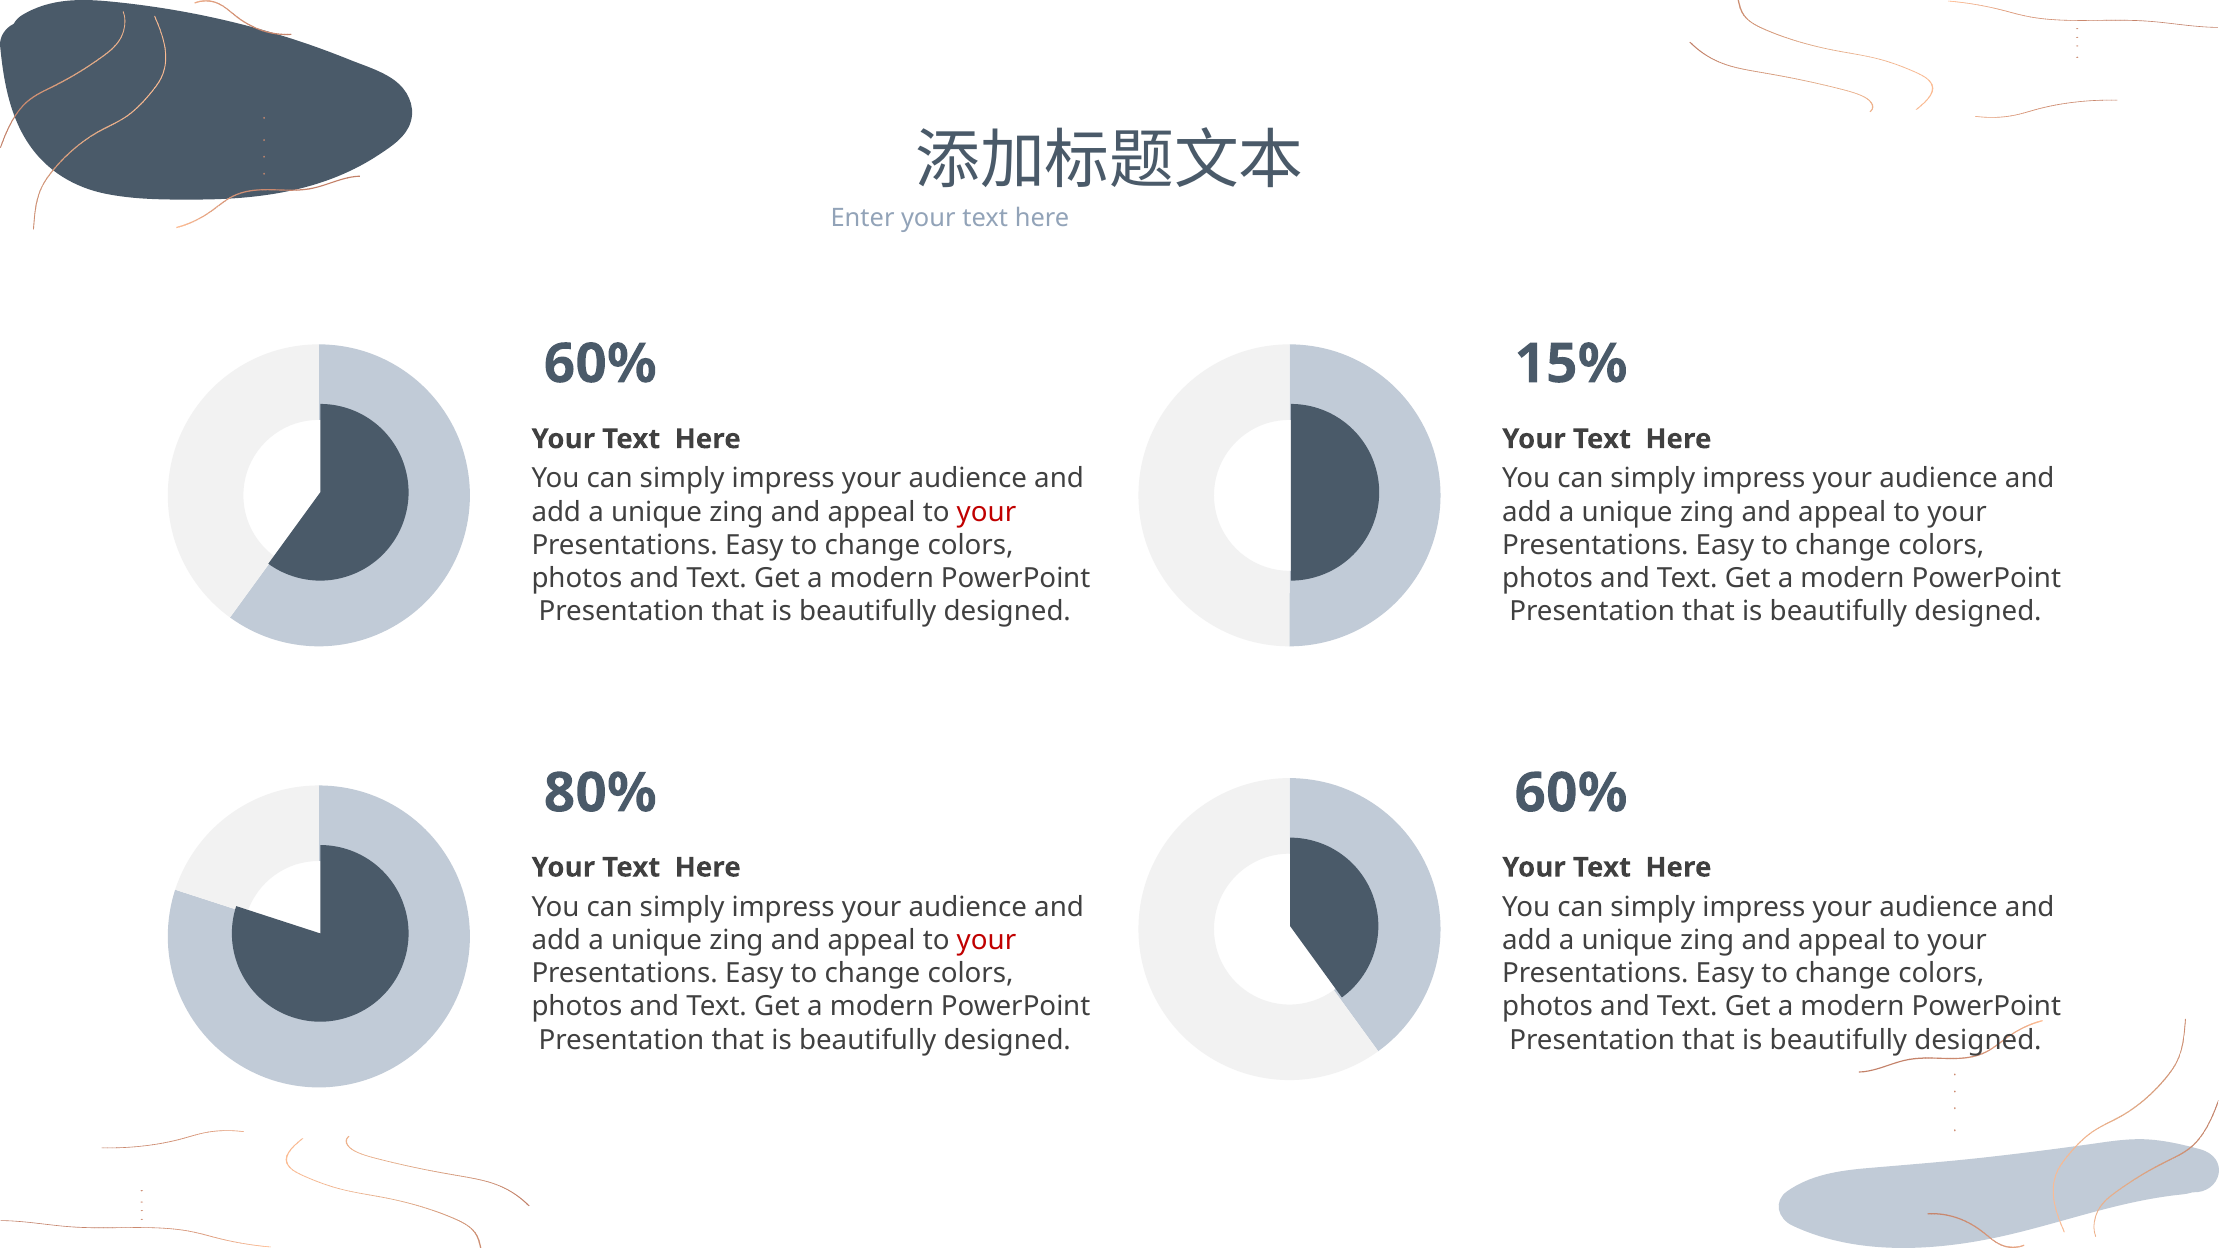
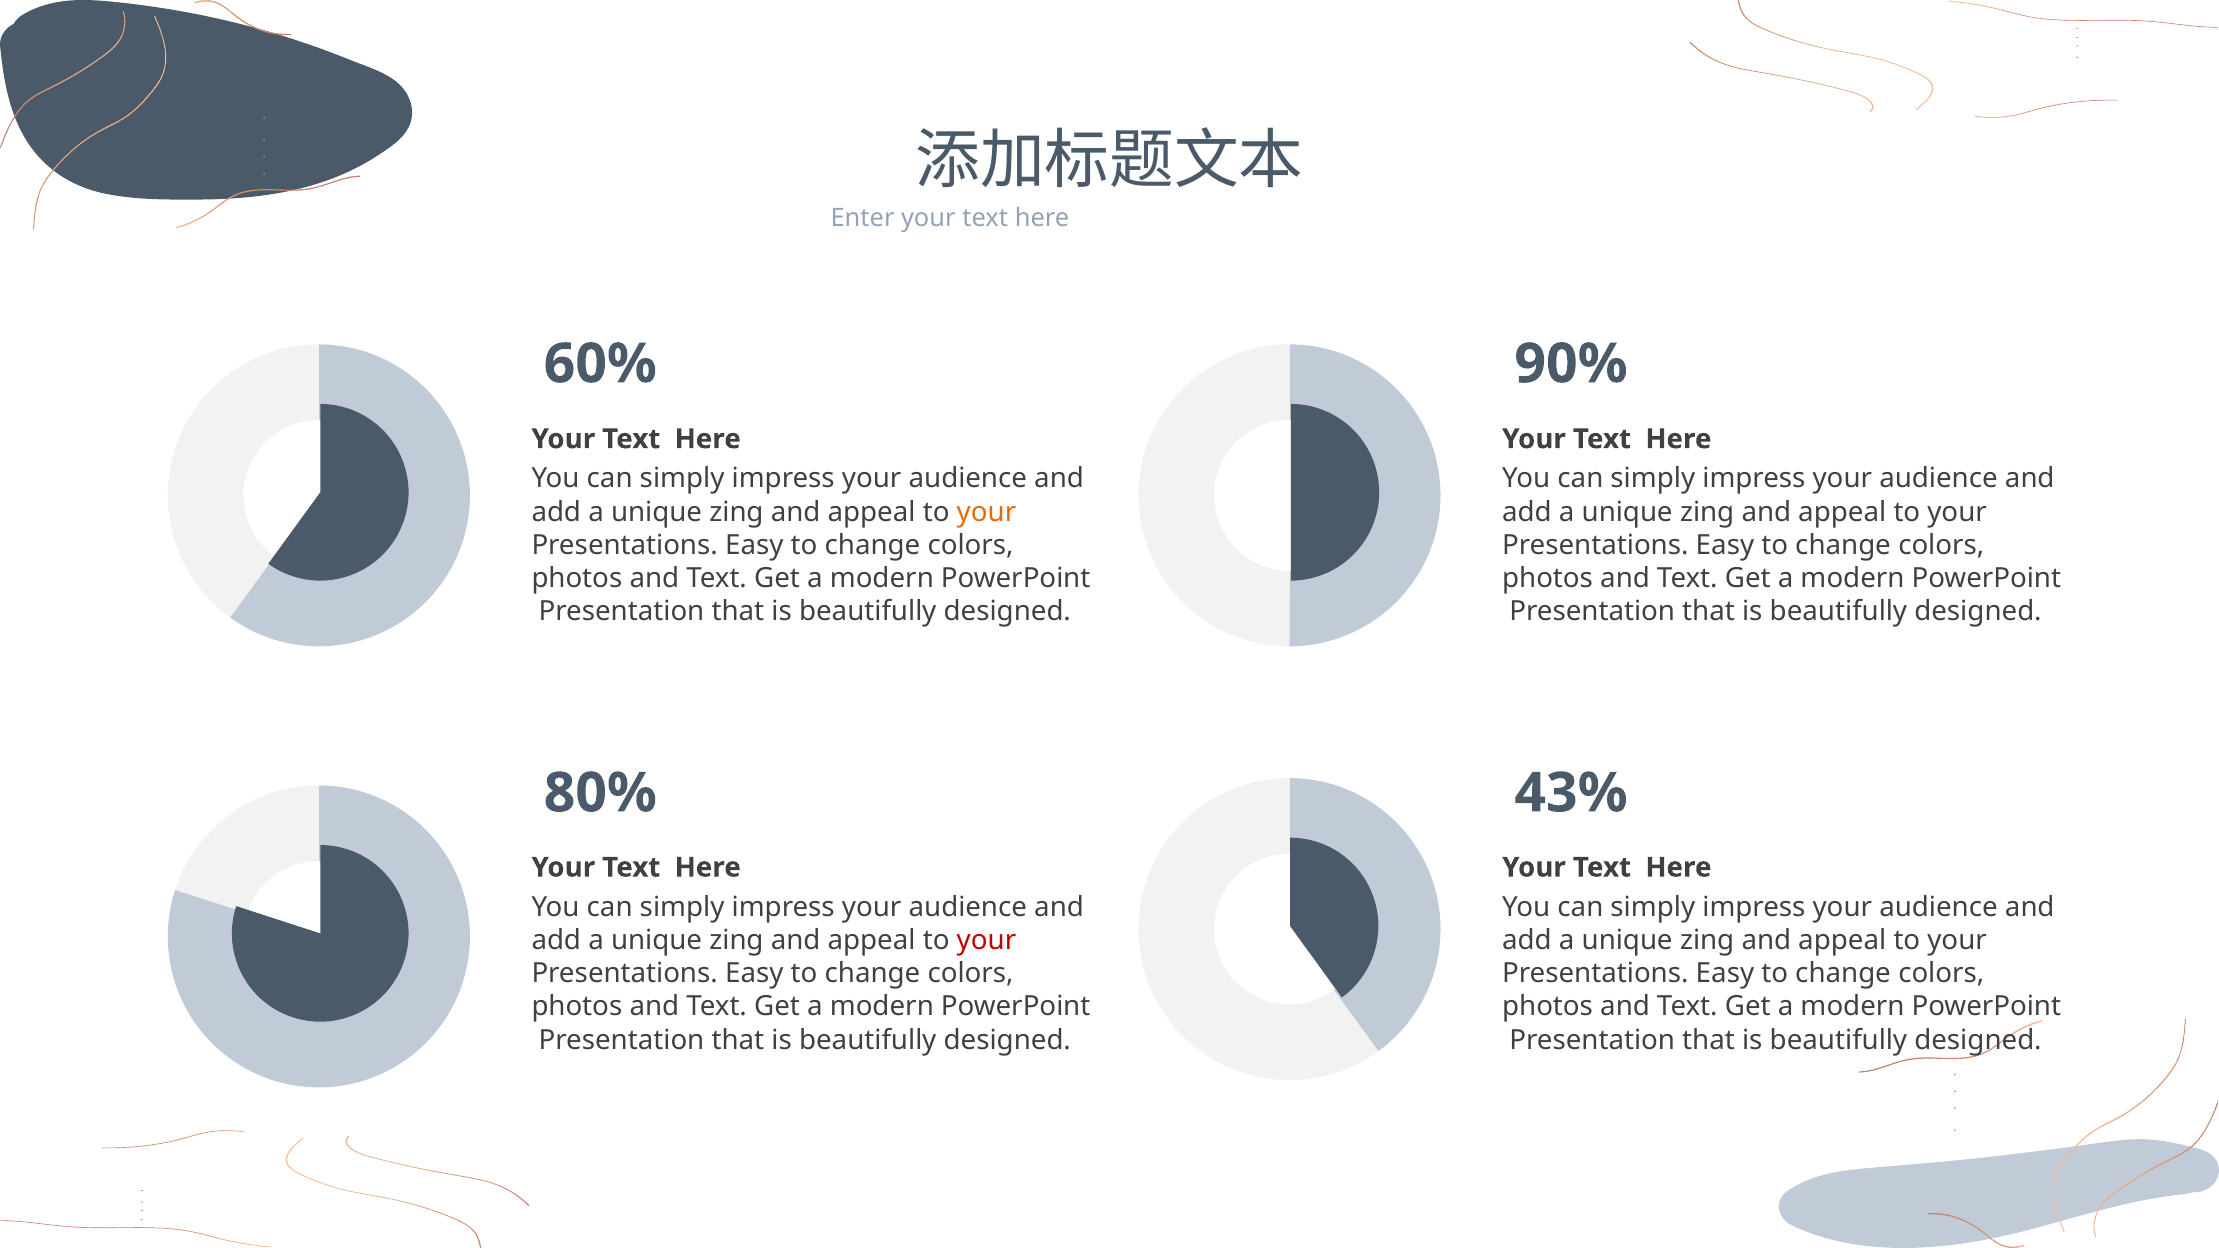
15%: 15% -> 90% (1571, 364)
your colour: red -> orange (986, 512)
60%: 60% -> 43% (1571, 793)
